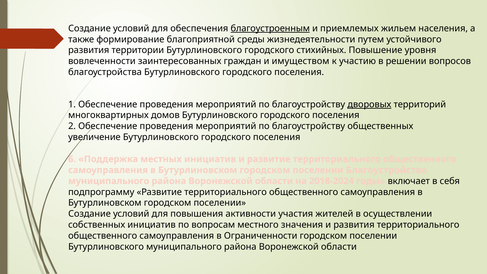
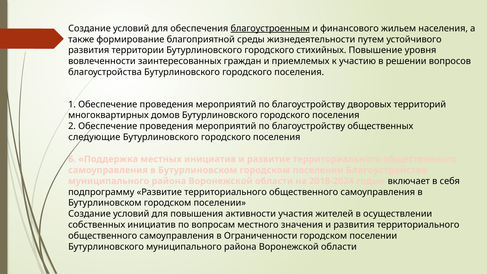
приемлемых: приемлемых -> финансового (349, 28)
имуществом: имуществом -> приемлемых (301, 61)
дворовых underline: present -> none (369, 104)
увеличение: увеличение -> следующие (94, 137)
